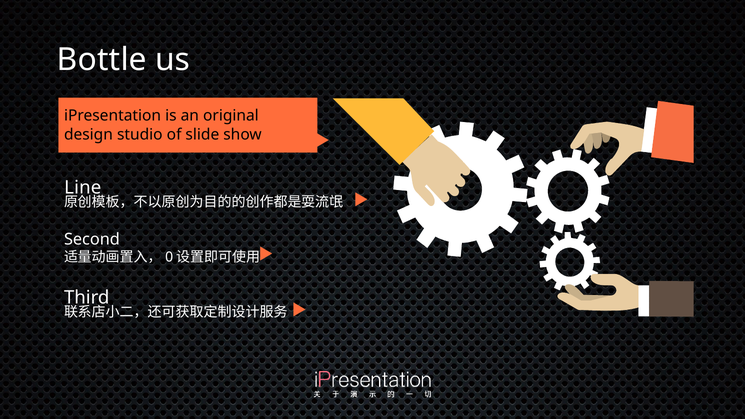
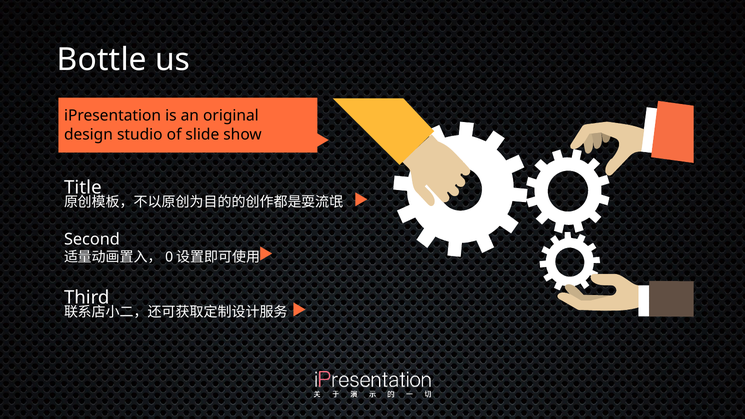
Line: Line -> Title (83, 188)
